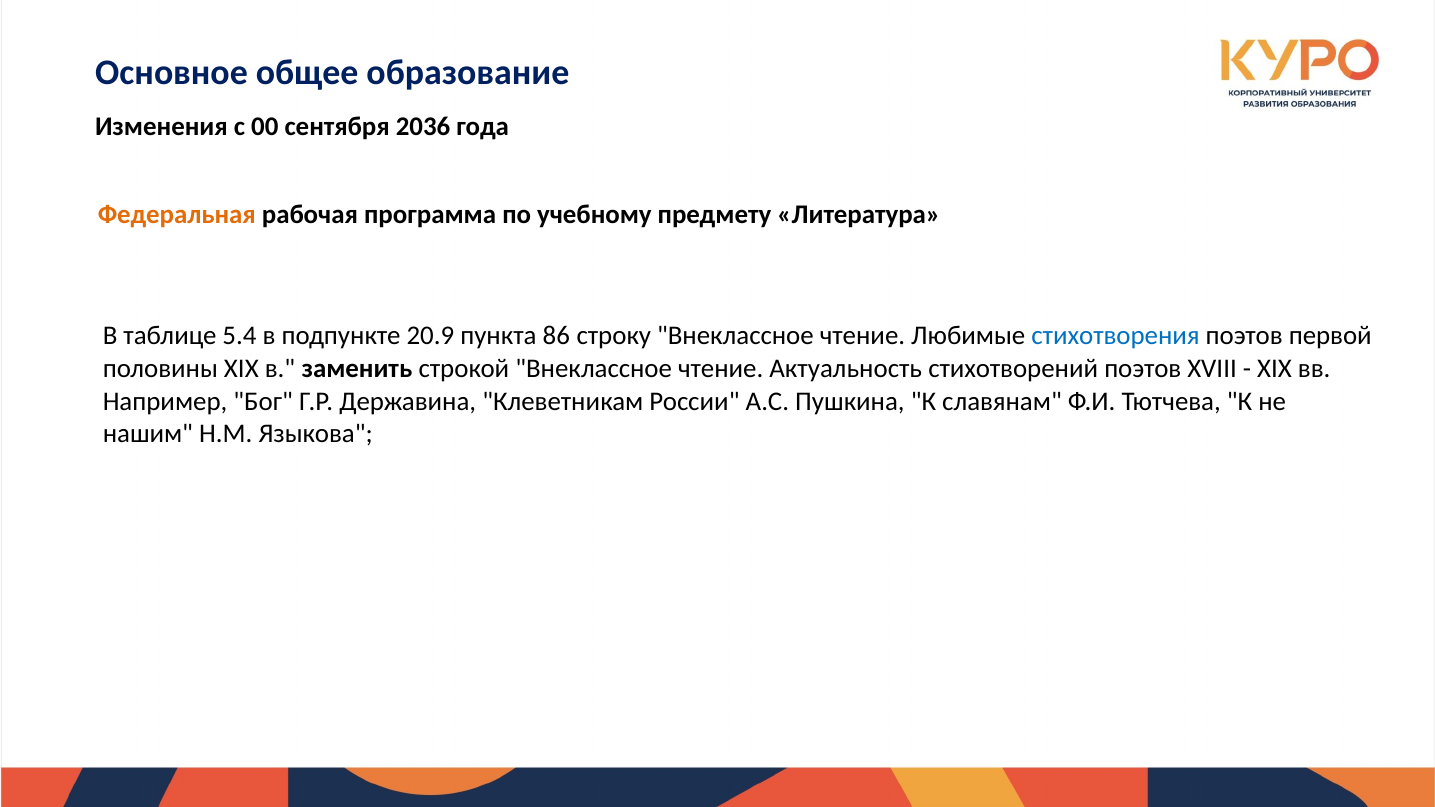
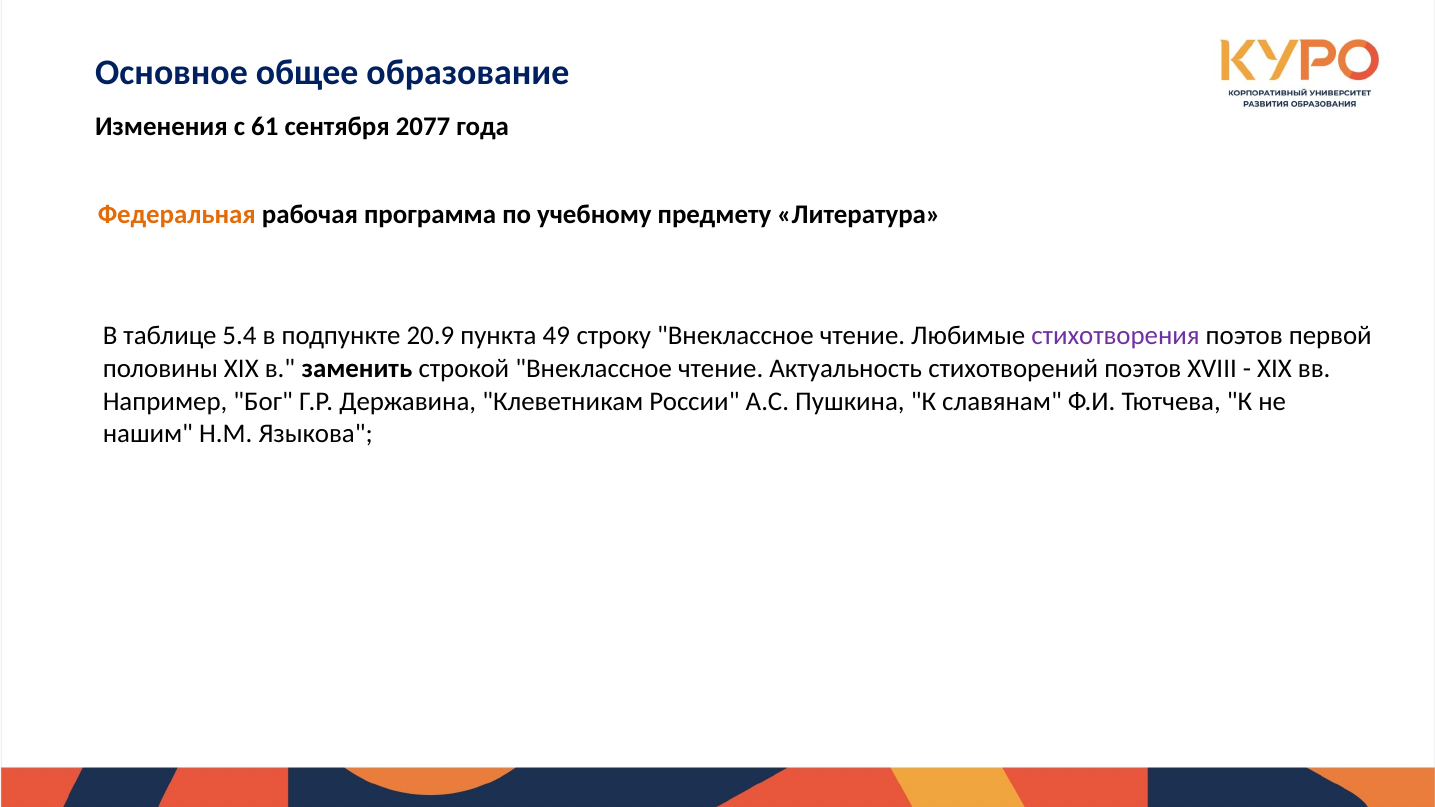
00: 00 -> 61 (265, 127)
2036: 2036 -> 2077 (423, 127)
86: 86 -> 49 (556, 336)
стихотворения colour: blue -> purple (1115, 336)
